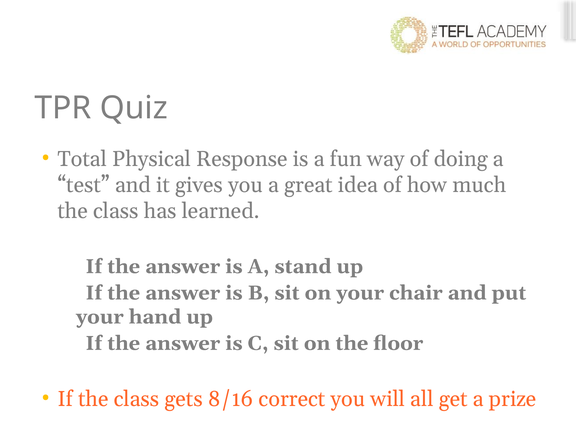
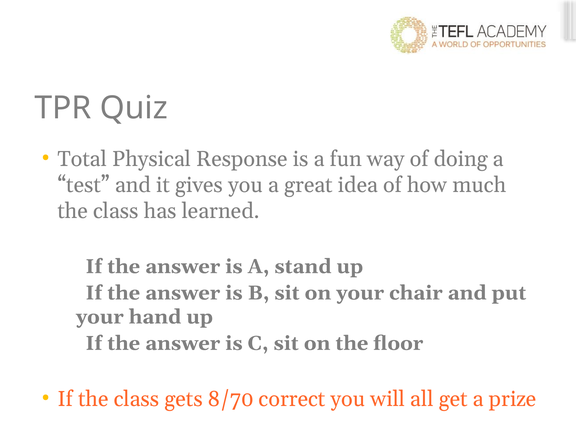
8/16: 8/16 -> 8/70 (231, 399)
